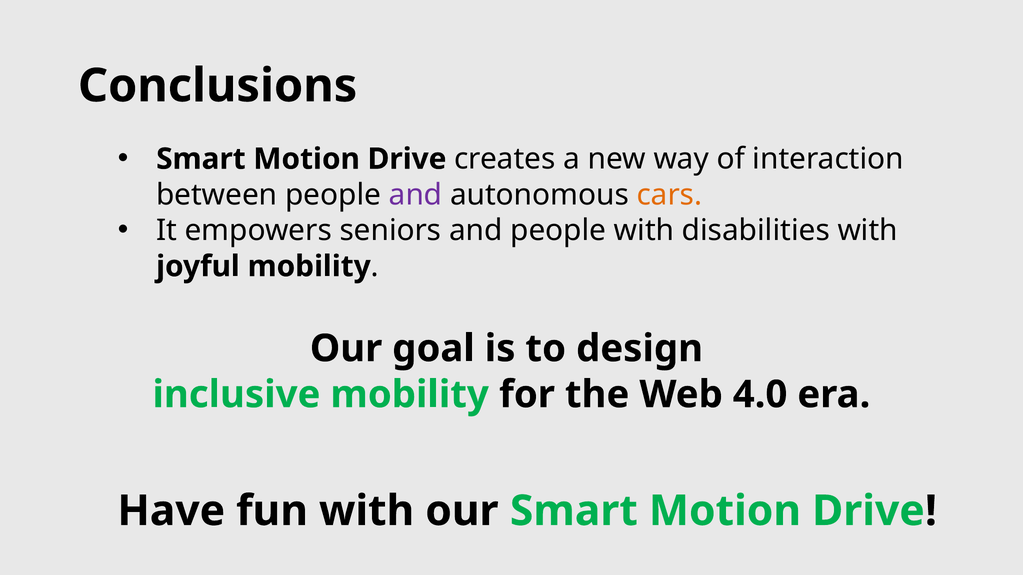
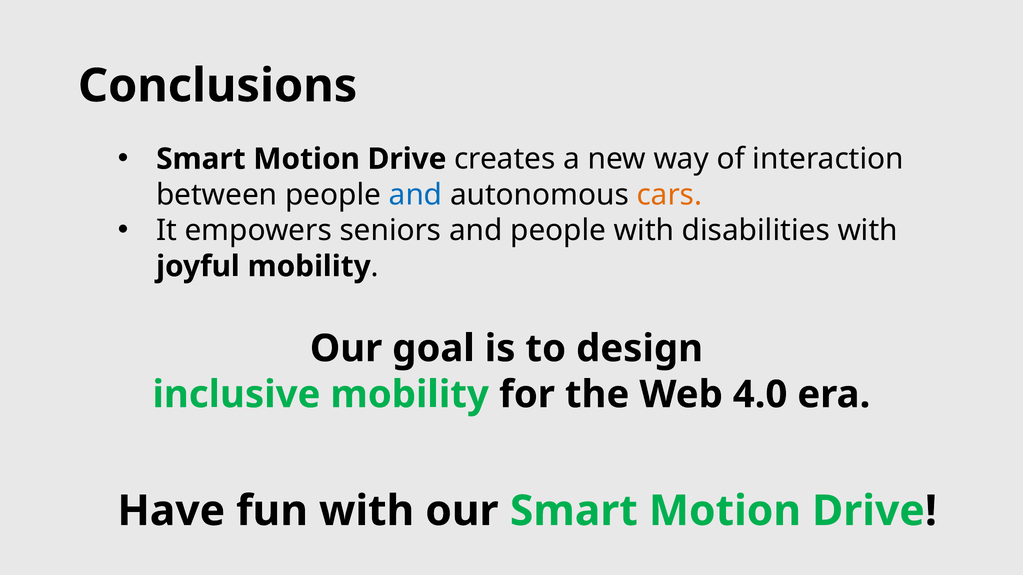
and colour: purple -> blue (416, 195)
